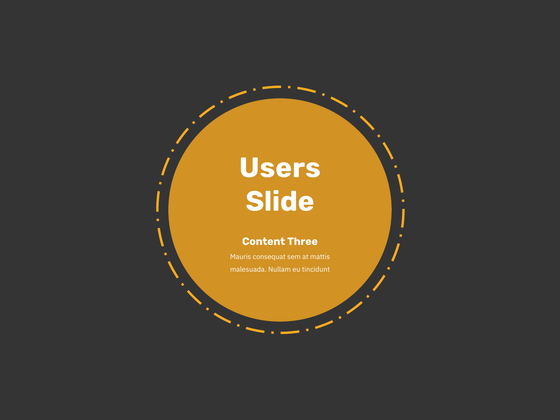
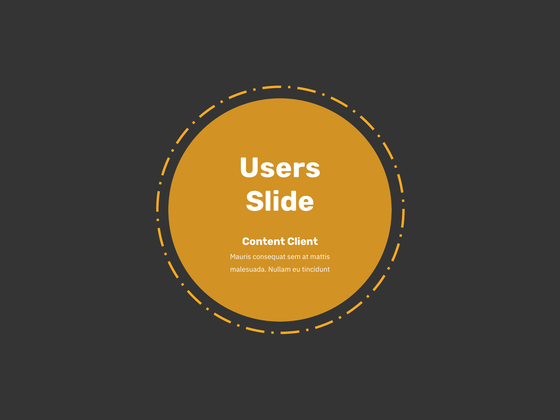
Three: Three -> Client (303, 241)
